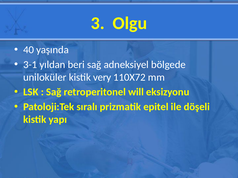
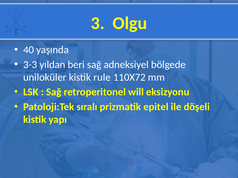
3-1: 3-1 -> 3-3 (30, 65)
very: very -> rule (102, 77)
